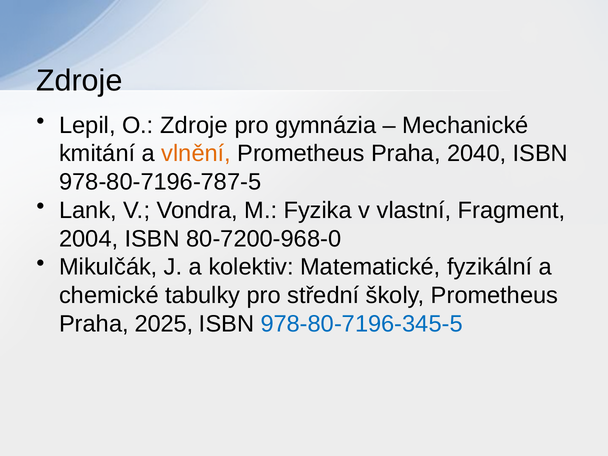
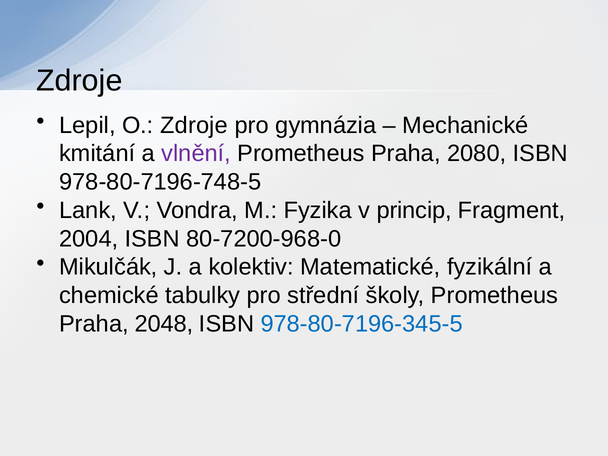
vlnění colour: orange -> purple (196, 154)
2040: 2040 -> 2080 (477, 154)
978-80-7196-787-5: 978-80-7196-787-5 -> 978-80-7196-748-5 (160, 182)
vlastní: vlastní -> princip (414, 210)
2025: 2025 -> 2048 (164, 324)
